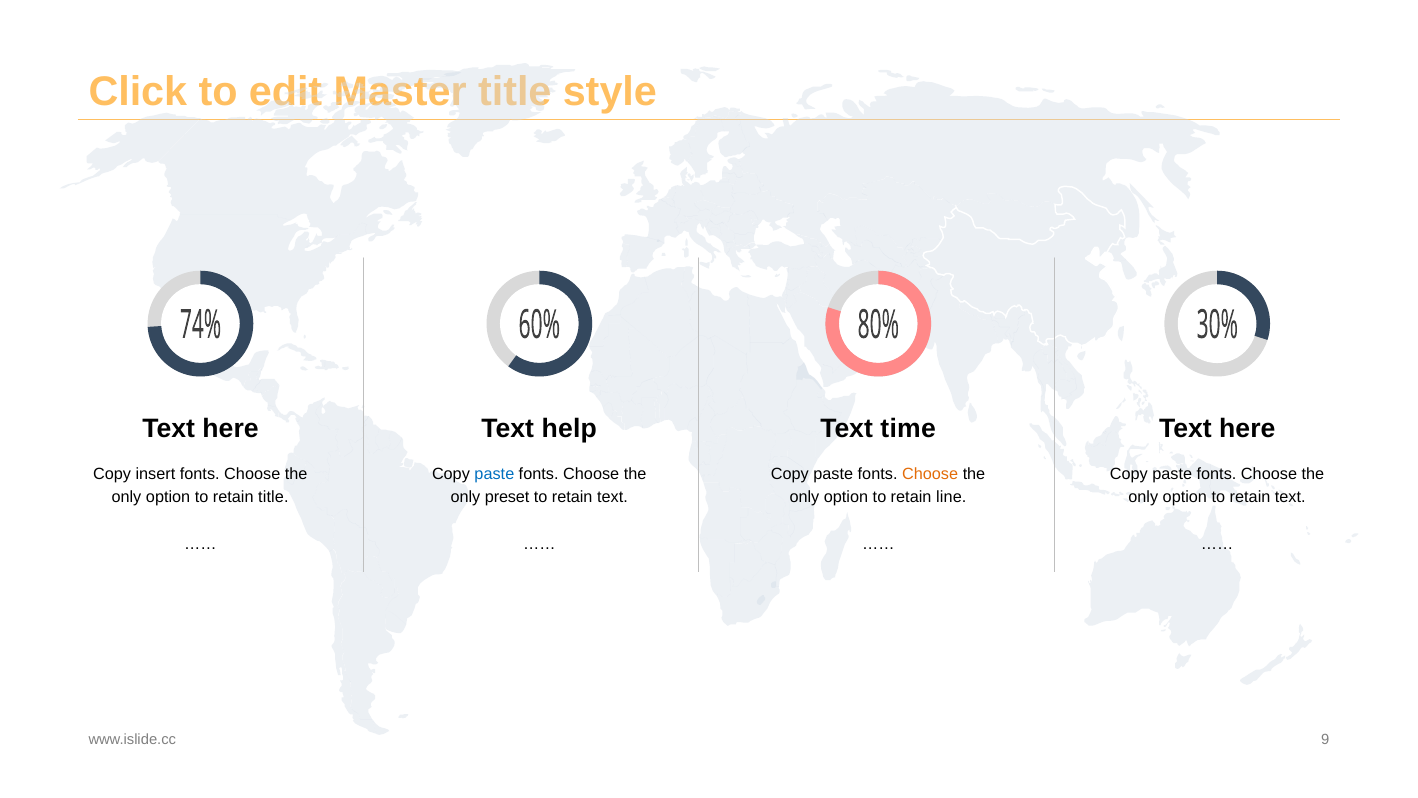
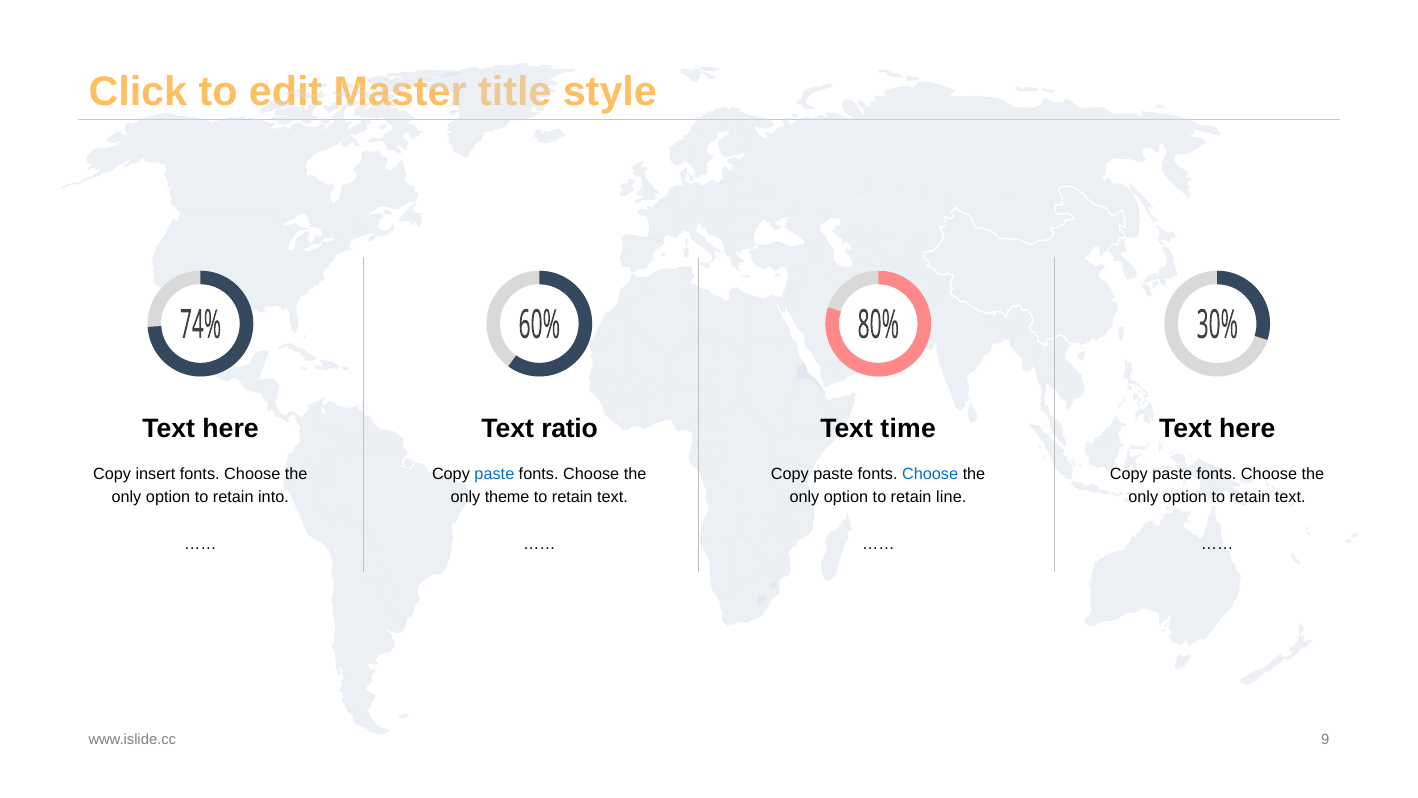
help: help -> ratio (570, 428)
Choose colour: orange -> blue (930, 473)
retain title: title -> into (273, 497)
preset: preset -> theme (507, 497)
